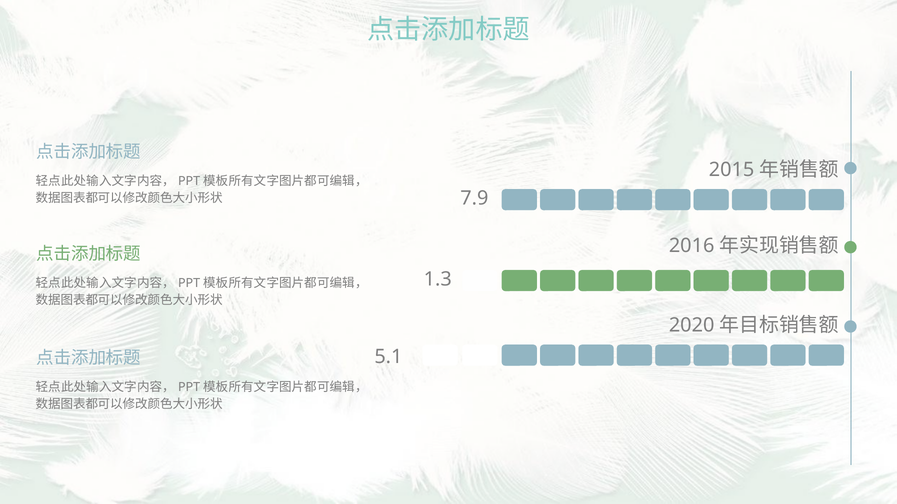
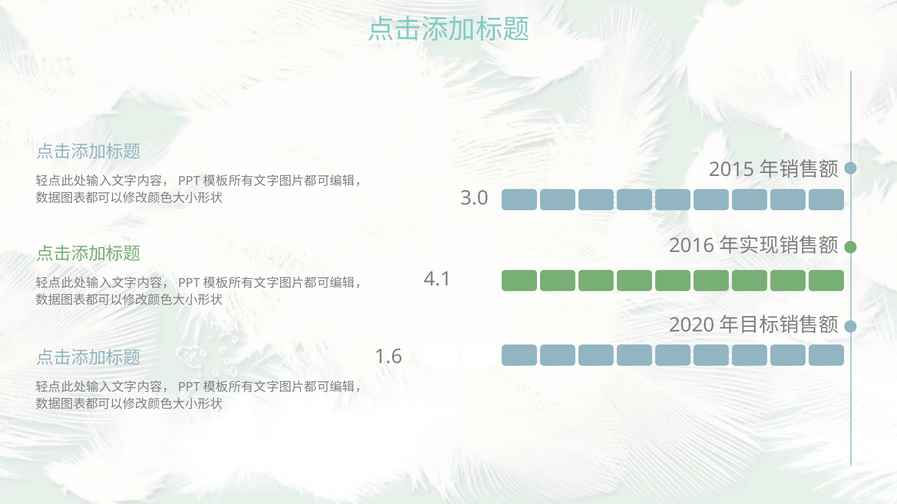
7.9: 7.9 -> 3.0 (474, 198)
1.3: 1.3 -> 4.1 (438, 279)
5.1: 5.1 -> 1.6 (388, 357)
